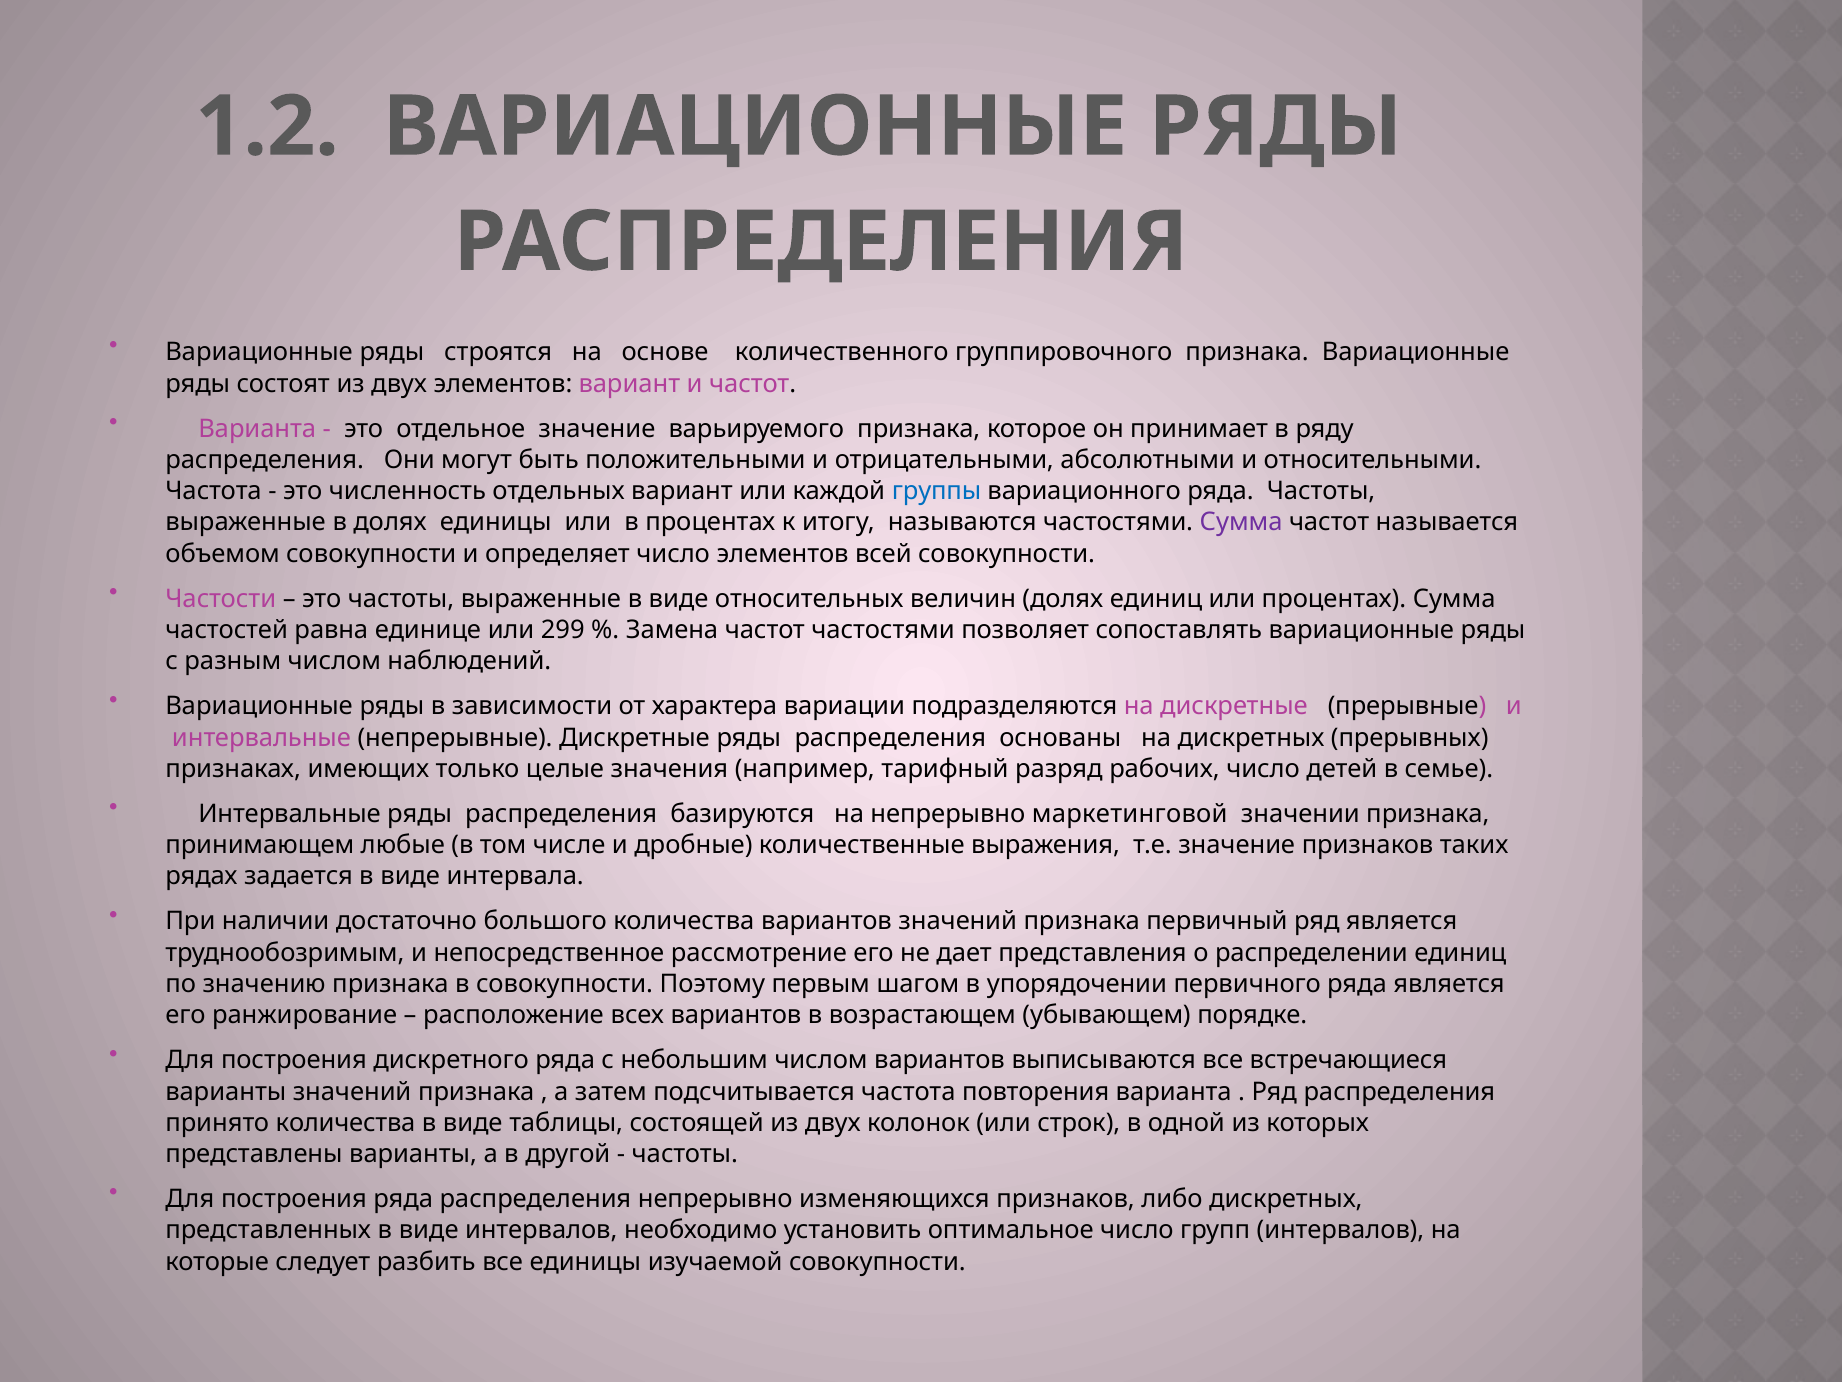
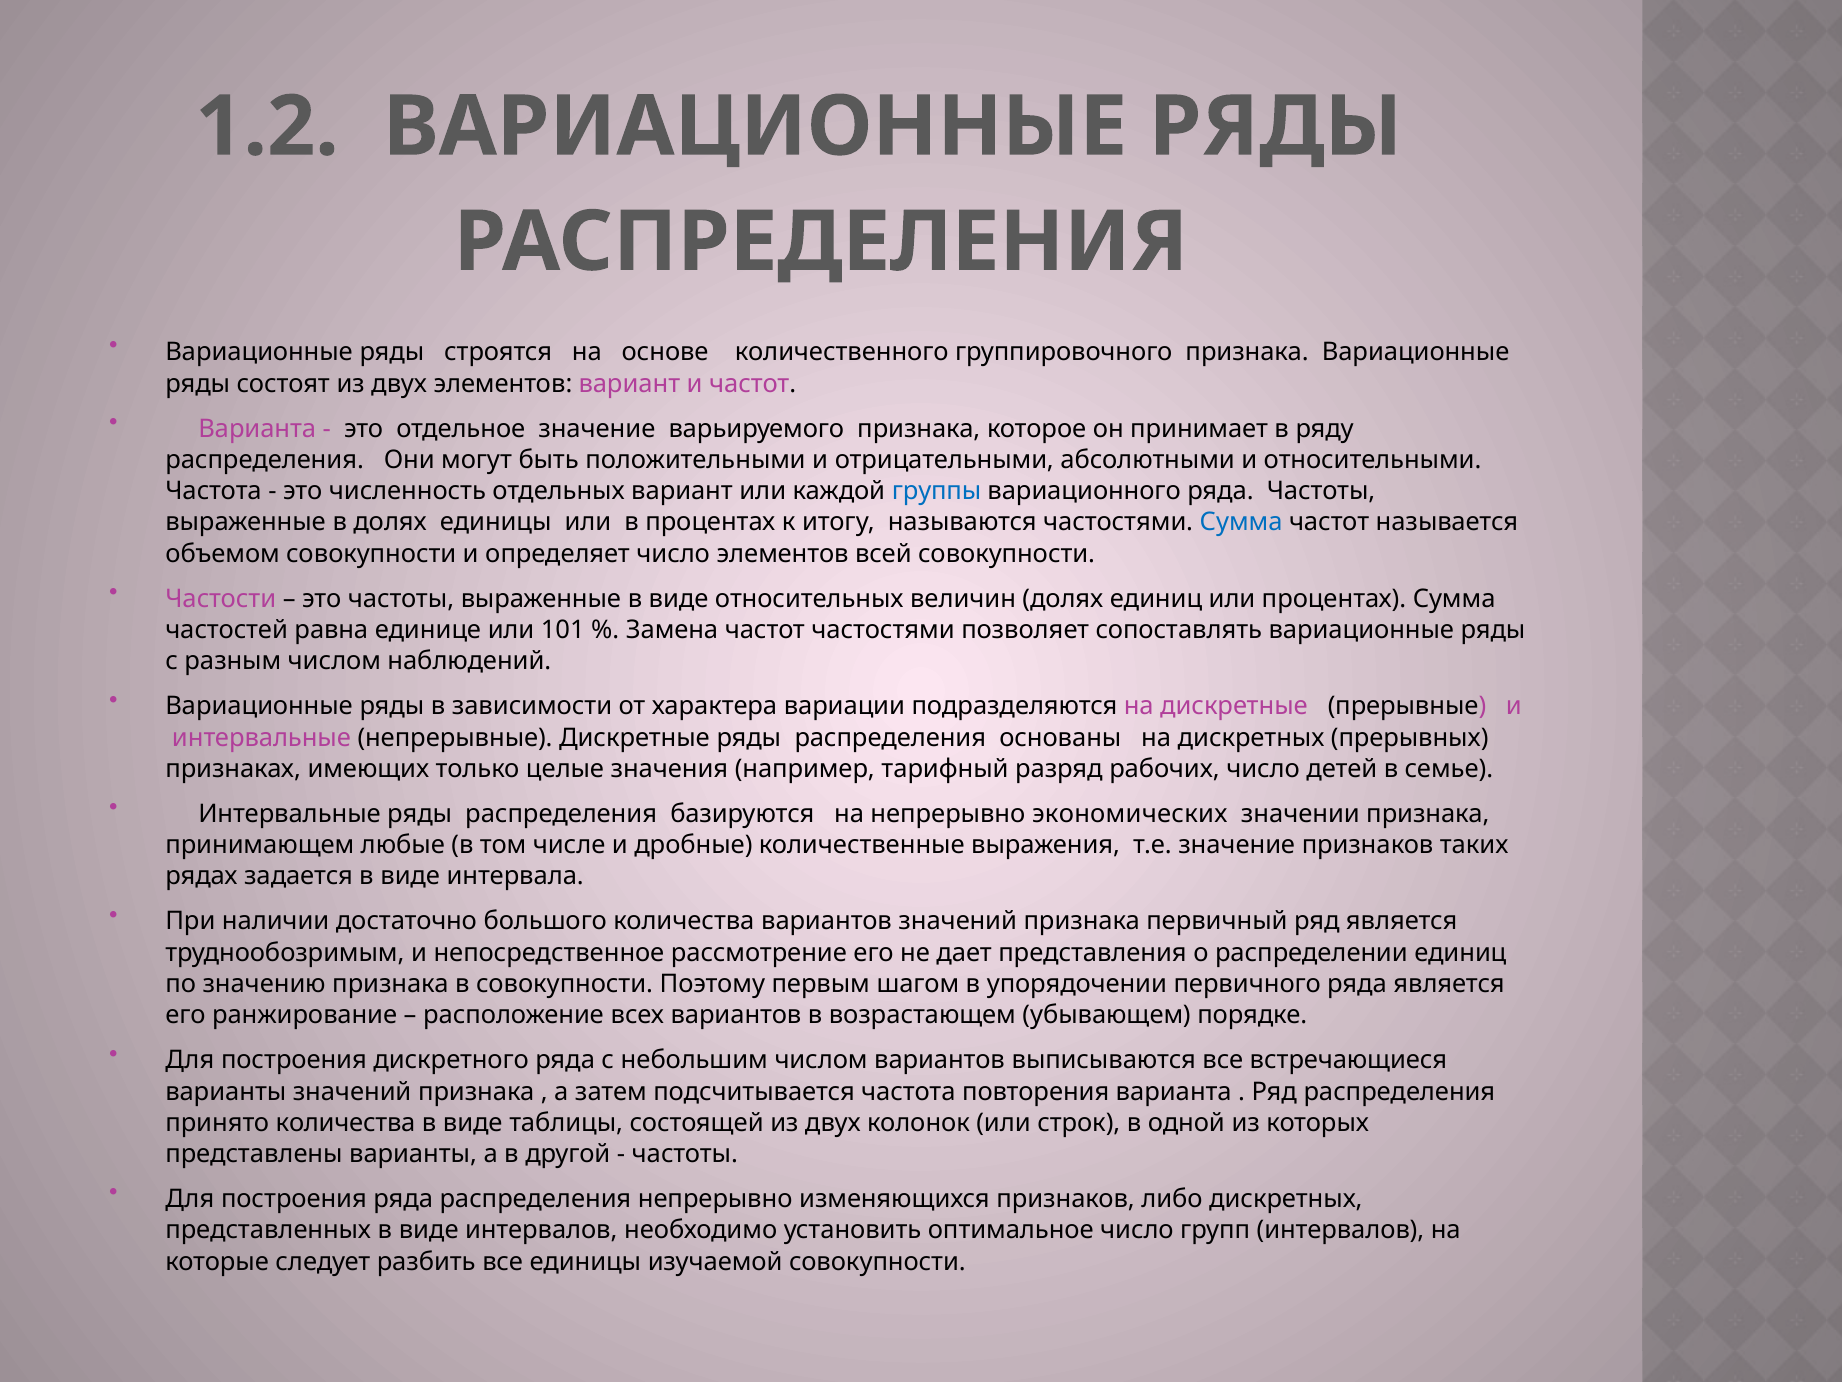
Сумма colour: purple -> blue (1241, 522)
299: 299 -> 101 (563, 630)
маркетинговой: маркетинговой -> экономических (1130, 814)
